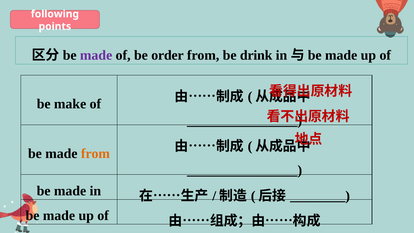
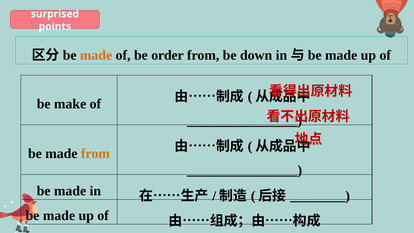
following: following -> surprised (55, 14)
made colour: purple -> orange (96, 55)
drink: drink -> down (256, 55)
